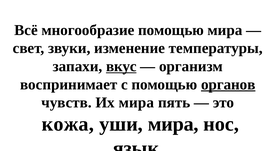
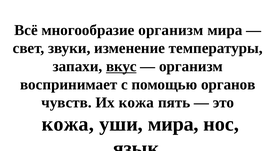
многообразие помощью: помощью -> организм (171, 30)
органов underline: present -> none (228, 84)
Их мира: мира -> кожа (136, 102)
